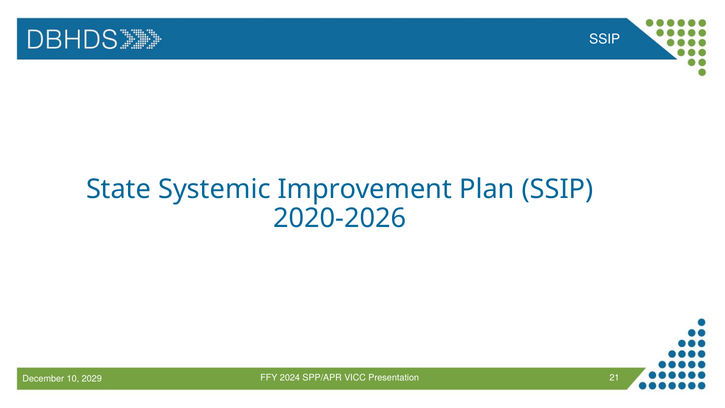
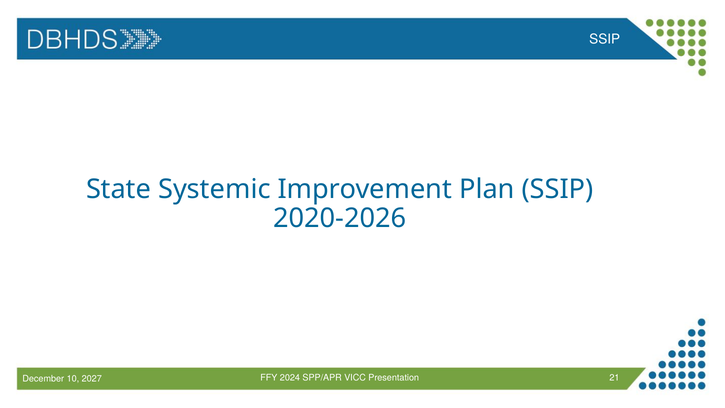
2029: 2029 -> 2027 (92, 379)
